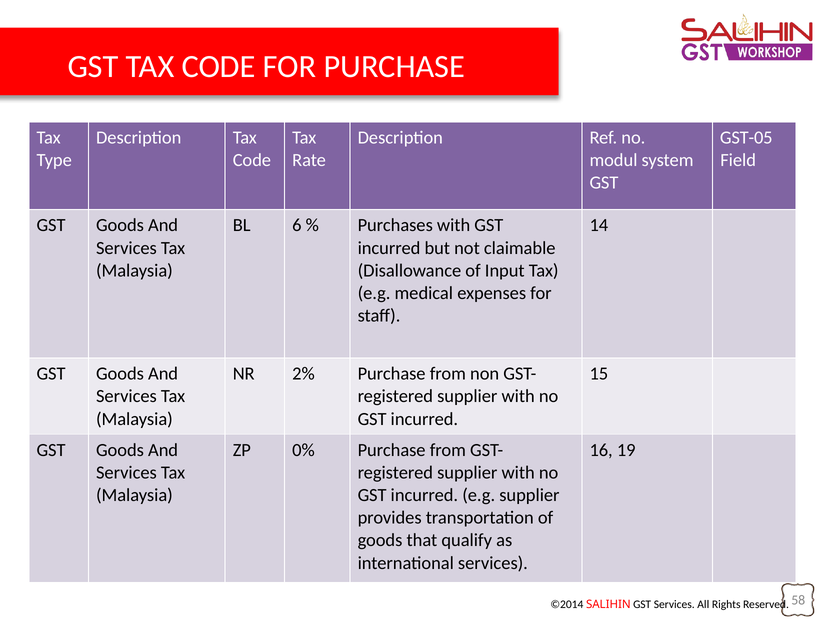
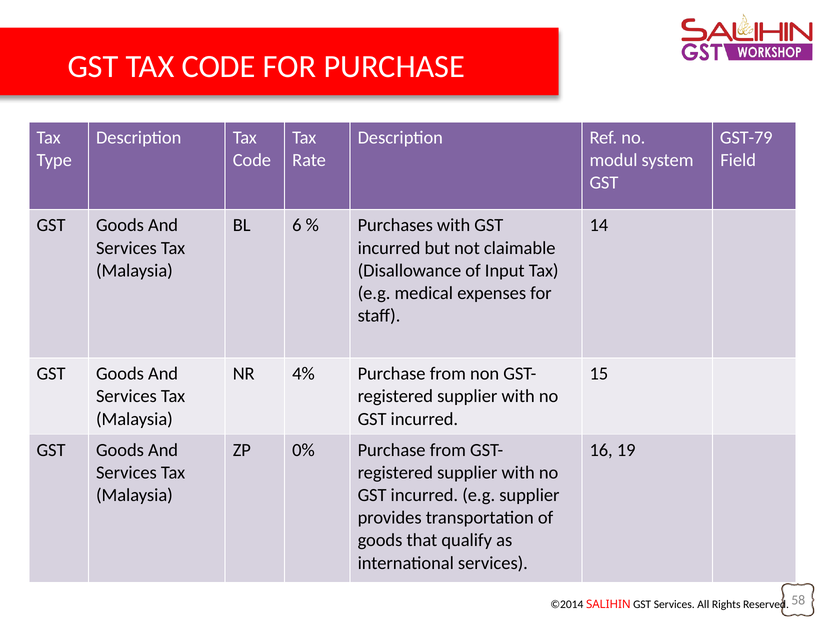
GST-05: GST-05 -> GST-79 (746, 138)
2%: 2% -> 4% (304, 374)
